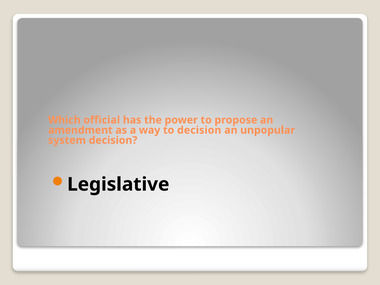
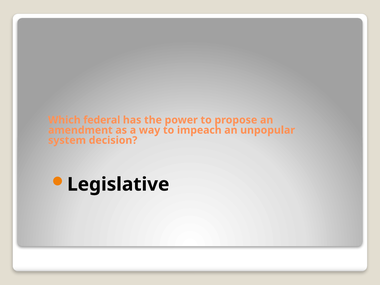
official: official -> federal (102, 120)
to decision: decision -> impeach (199, 130)
